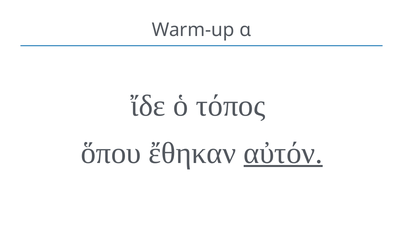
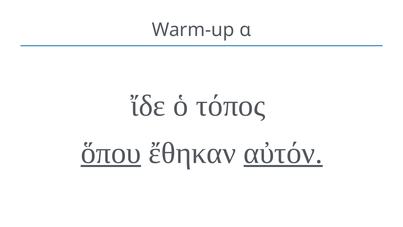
ὅπου underline: none -> present (111, 153)
